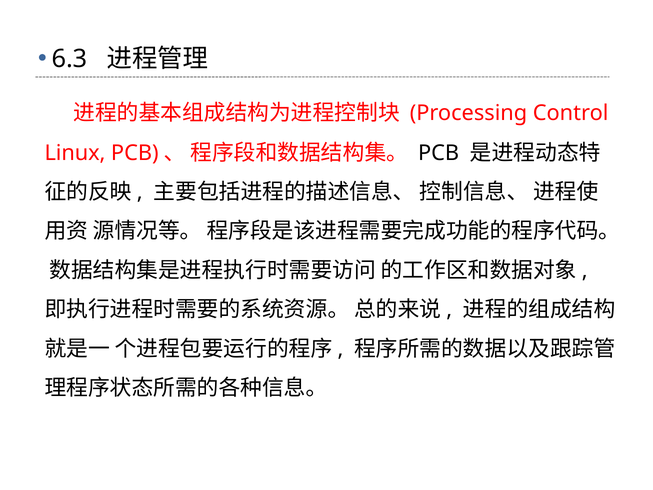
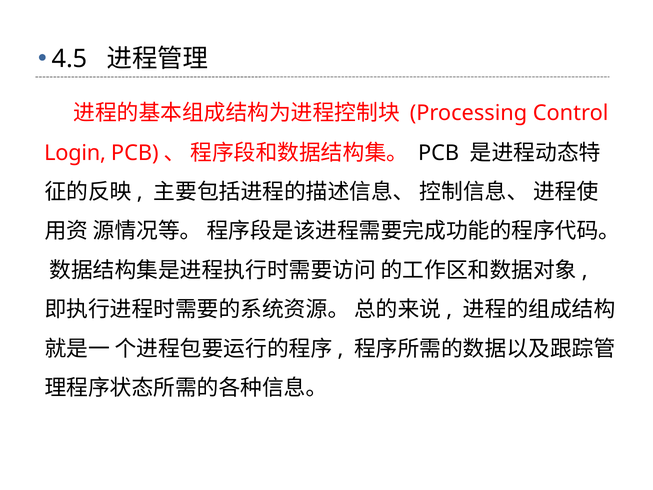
6.3: 6.3 -> 4.5 (70, 59)
Linux: Linux -> Login (75, 153)
